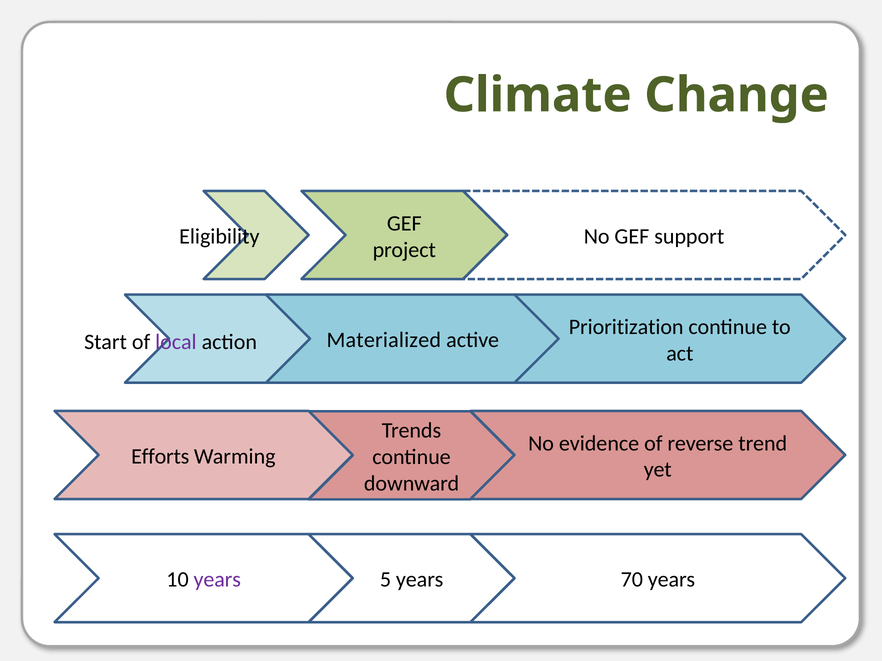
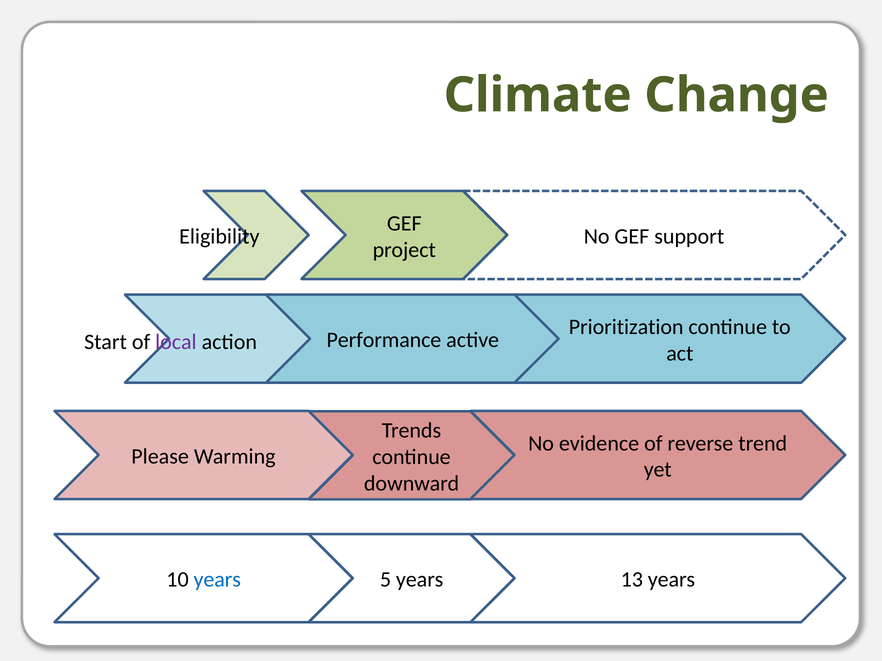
Materialized: Materialized -> Performance (384, 340)
Efforts: Efforts -> Please (160, 457)
years colour: purple -> blue (217, 580)
70: 70 -> 13 (632, 580)
